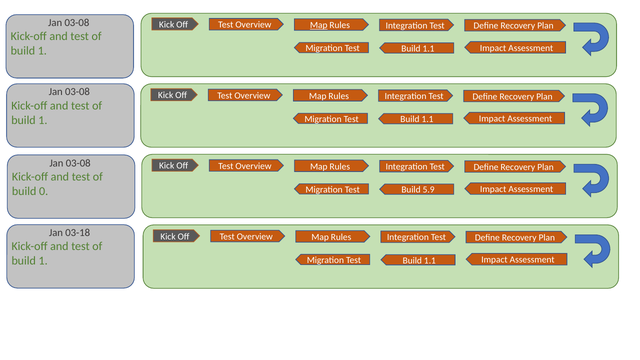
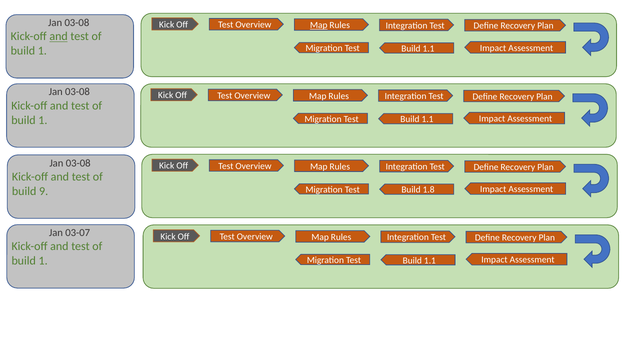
and underline: none -> present (59, 36)
5.9: 5.9 -> 1.8 (429, 190)
0: 0 -> 9 (44, 191)
03-18: 03-18 -> 03-07 (78, 233)
